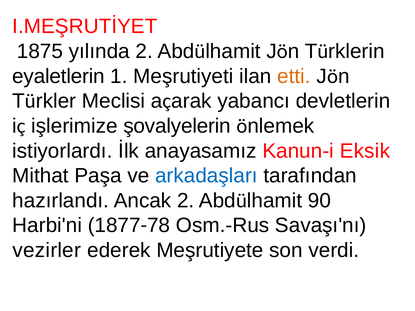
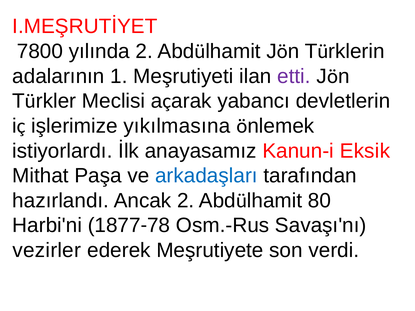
1875: 1875 -> 7800 (40, 51)
eyaletlerin: eyaletlerin -> adalarının (58, 76)
etti colour: orange -> purple (294, 76)
şovalyelerin: şovalyelerin -> yıkılmasına (177, 126)
90: 90 -> 80 (319, 201)
